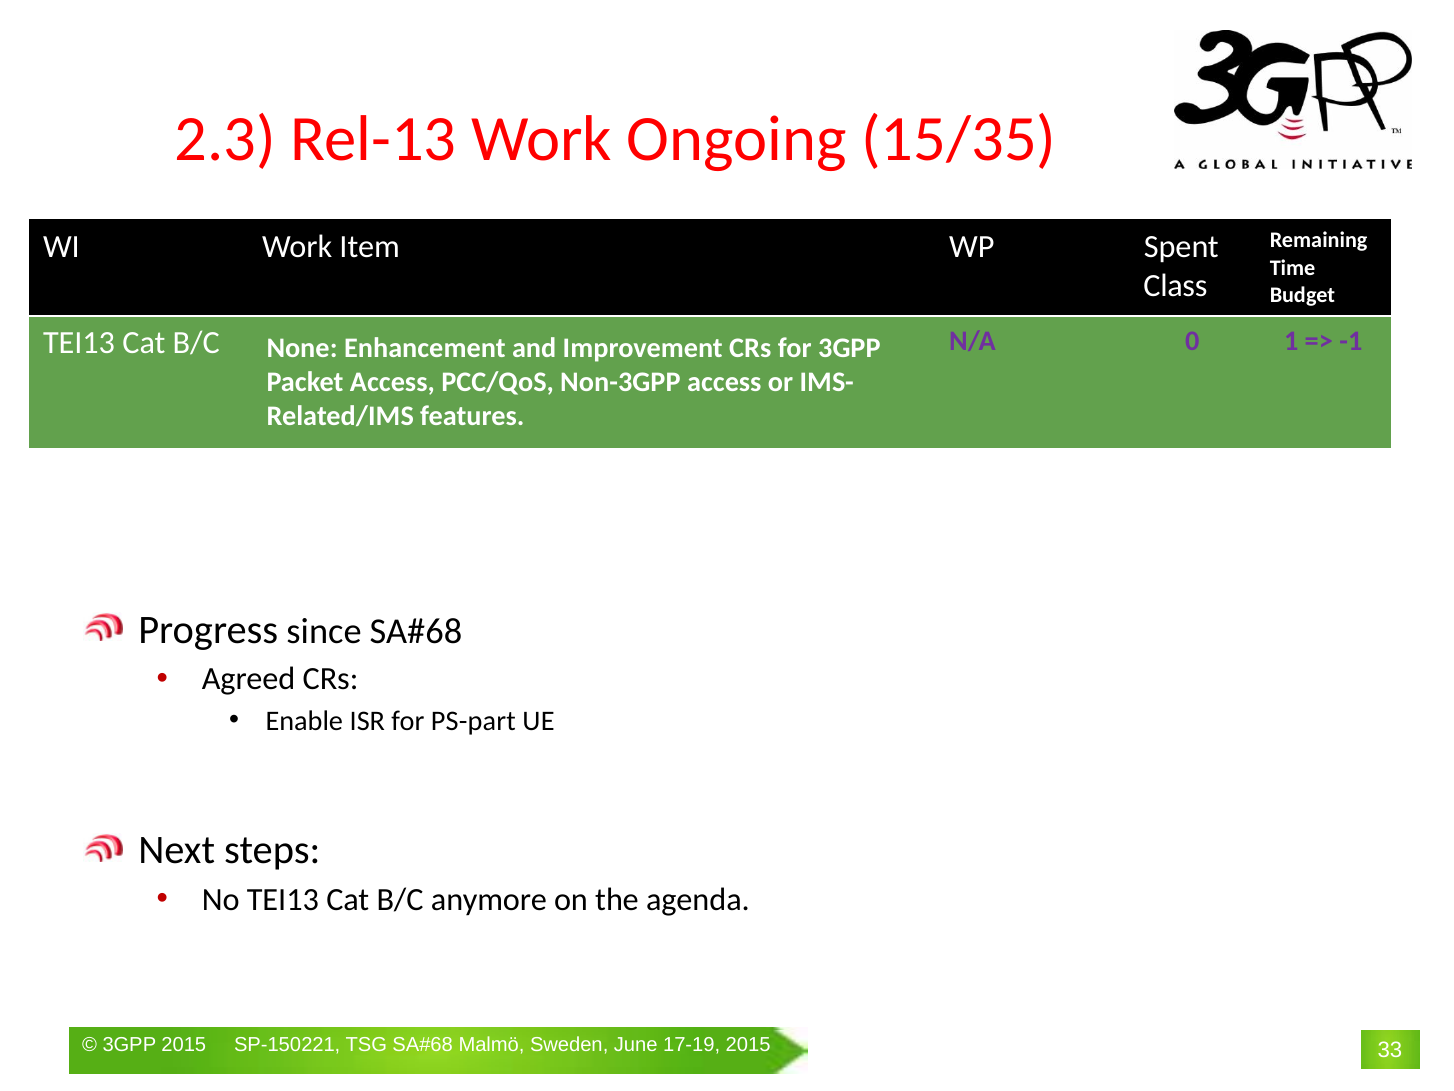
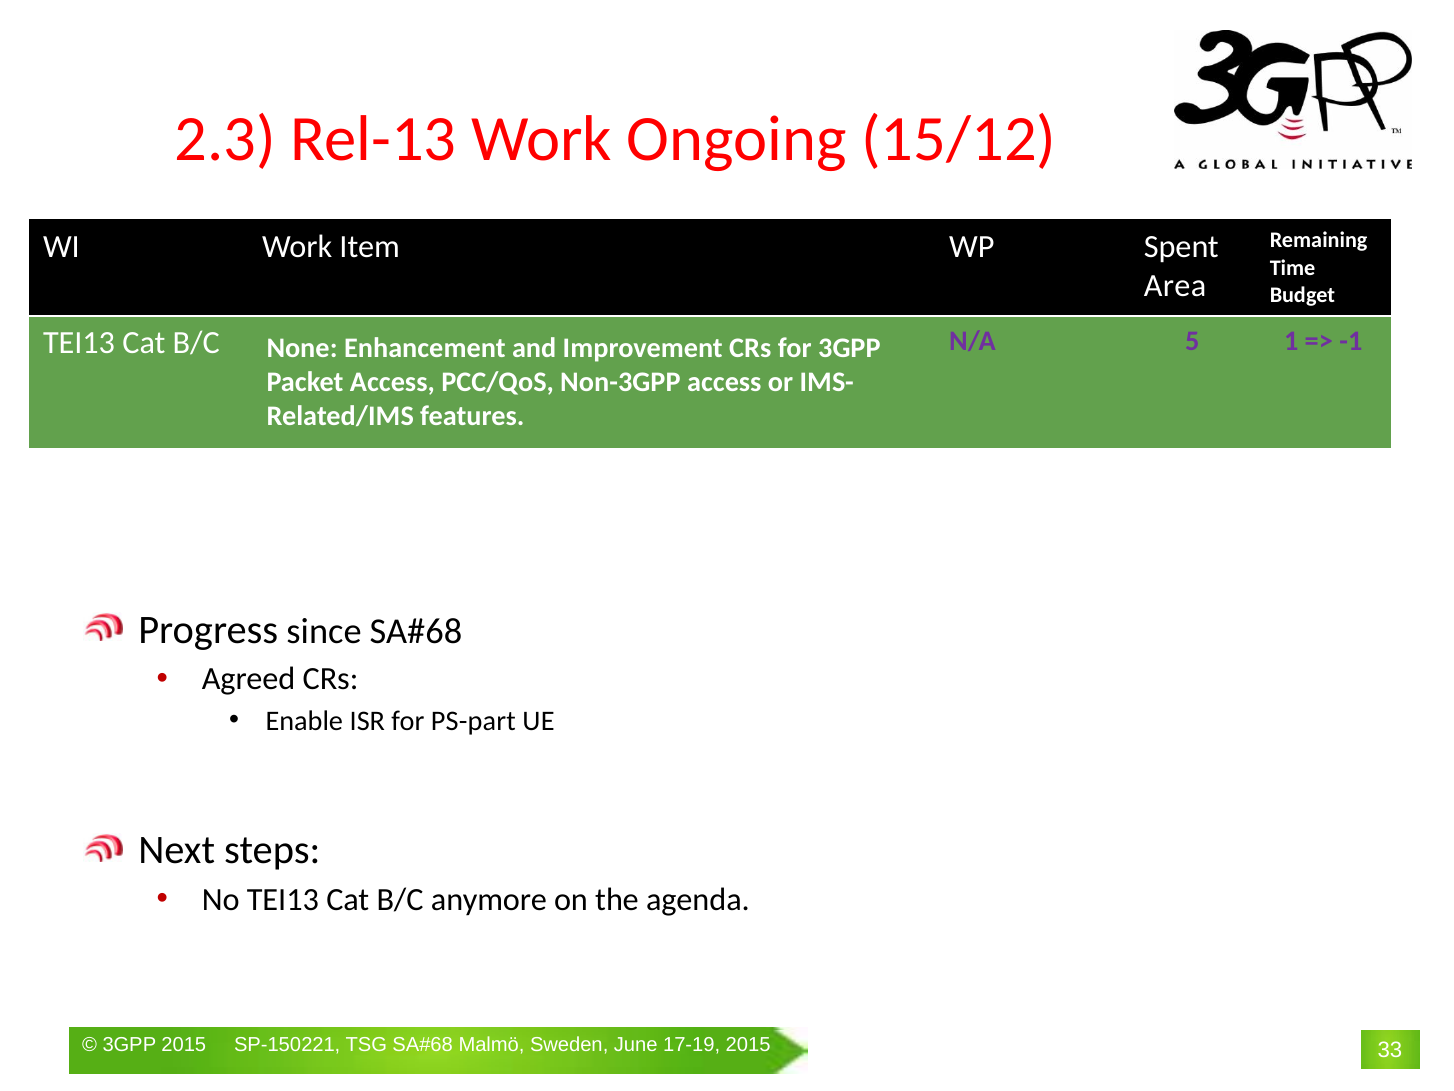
15/35: 15/35 -> 15/12 (959, 139)
Class: Class -> Area (1175, 286)
0: 0 -> 5 (1192, 341)
